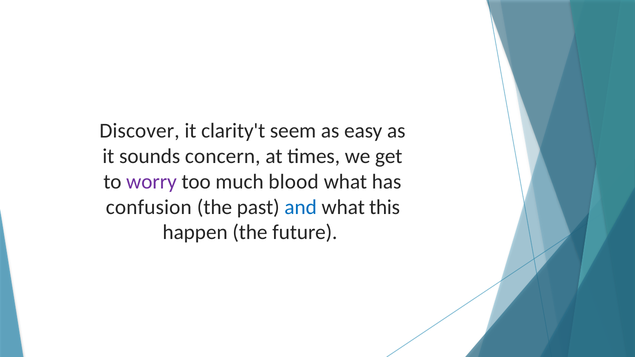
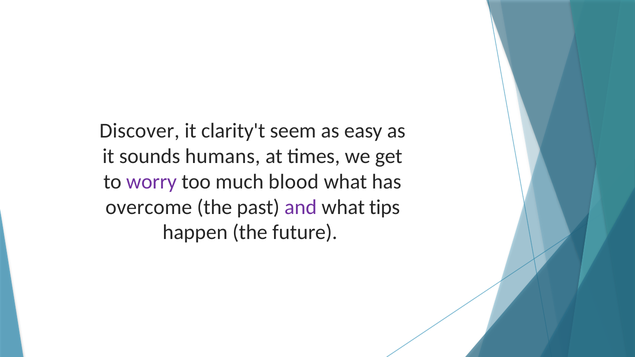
concern: concern -> humans (223, 156)
confusion: confusion -> overcome (149, 207)
and colour: blue -> purple (301, 207)
this: this -> tips (385, 207)
